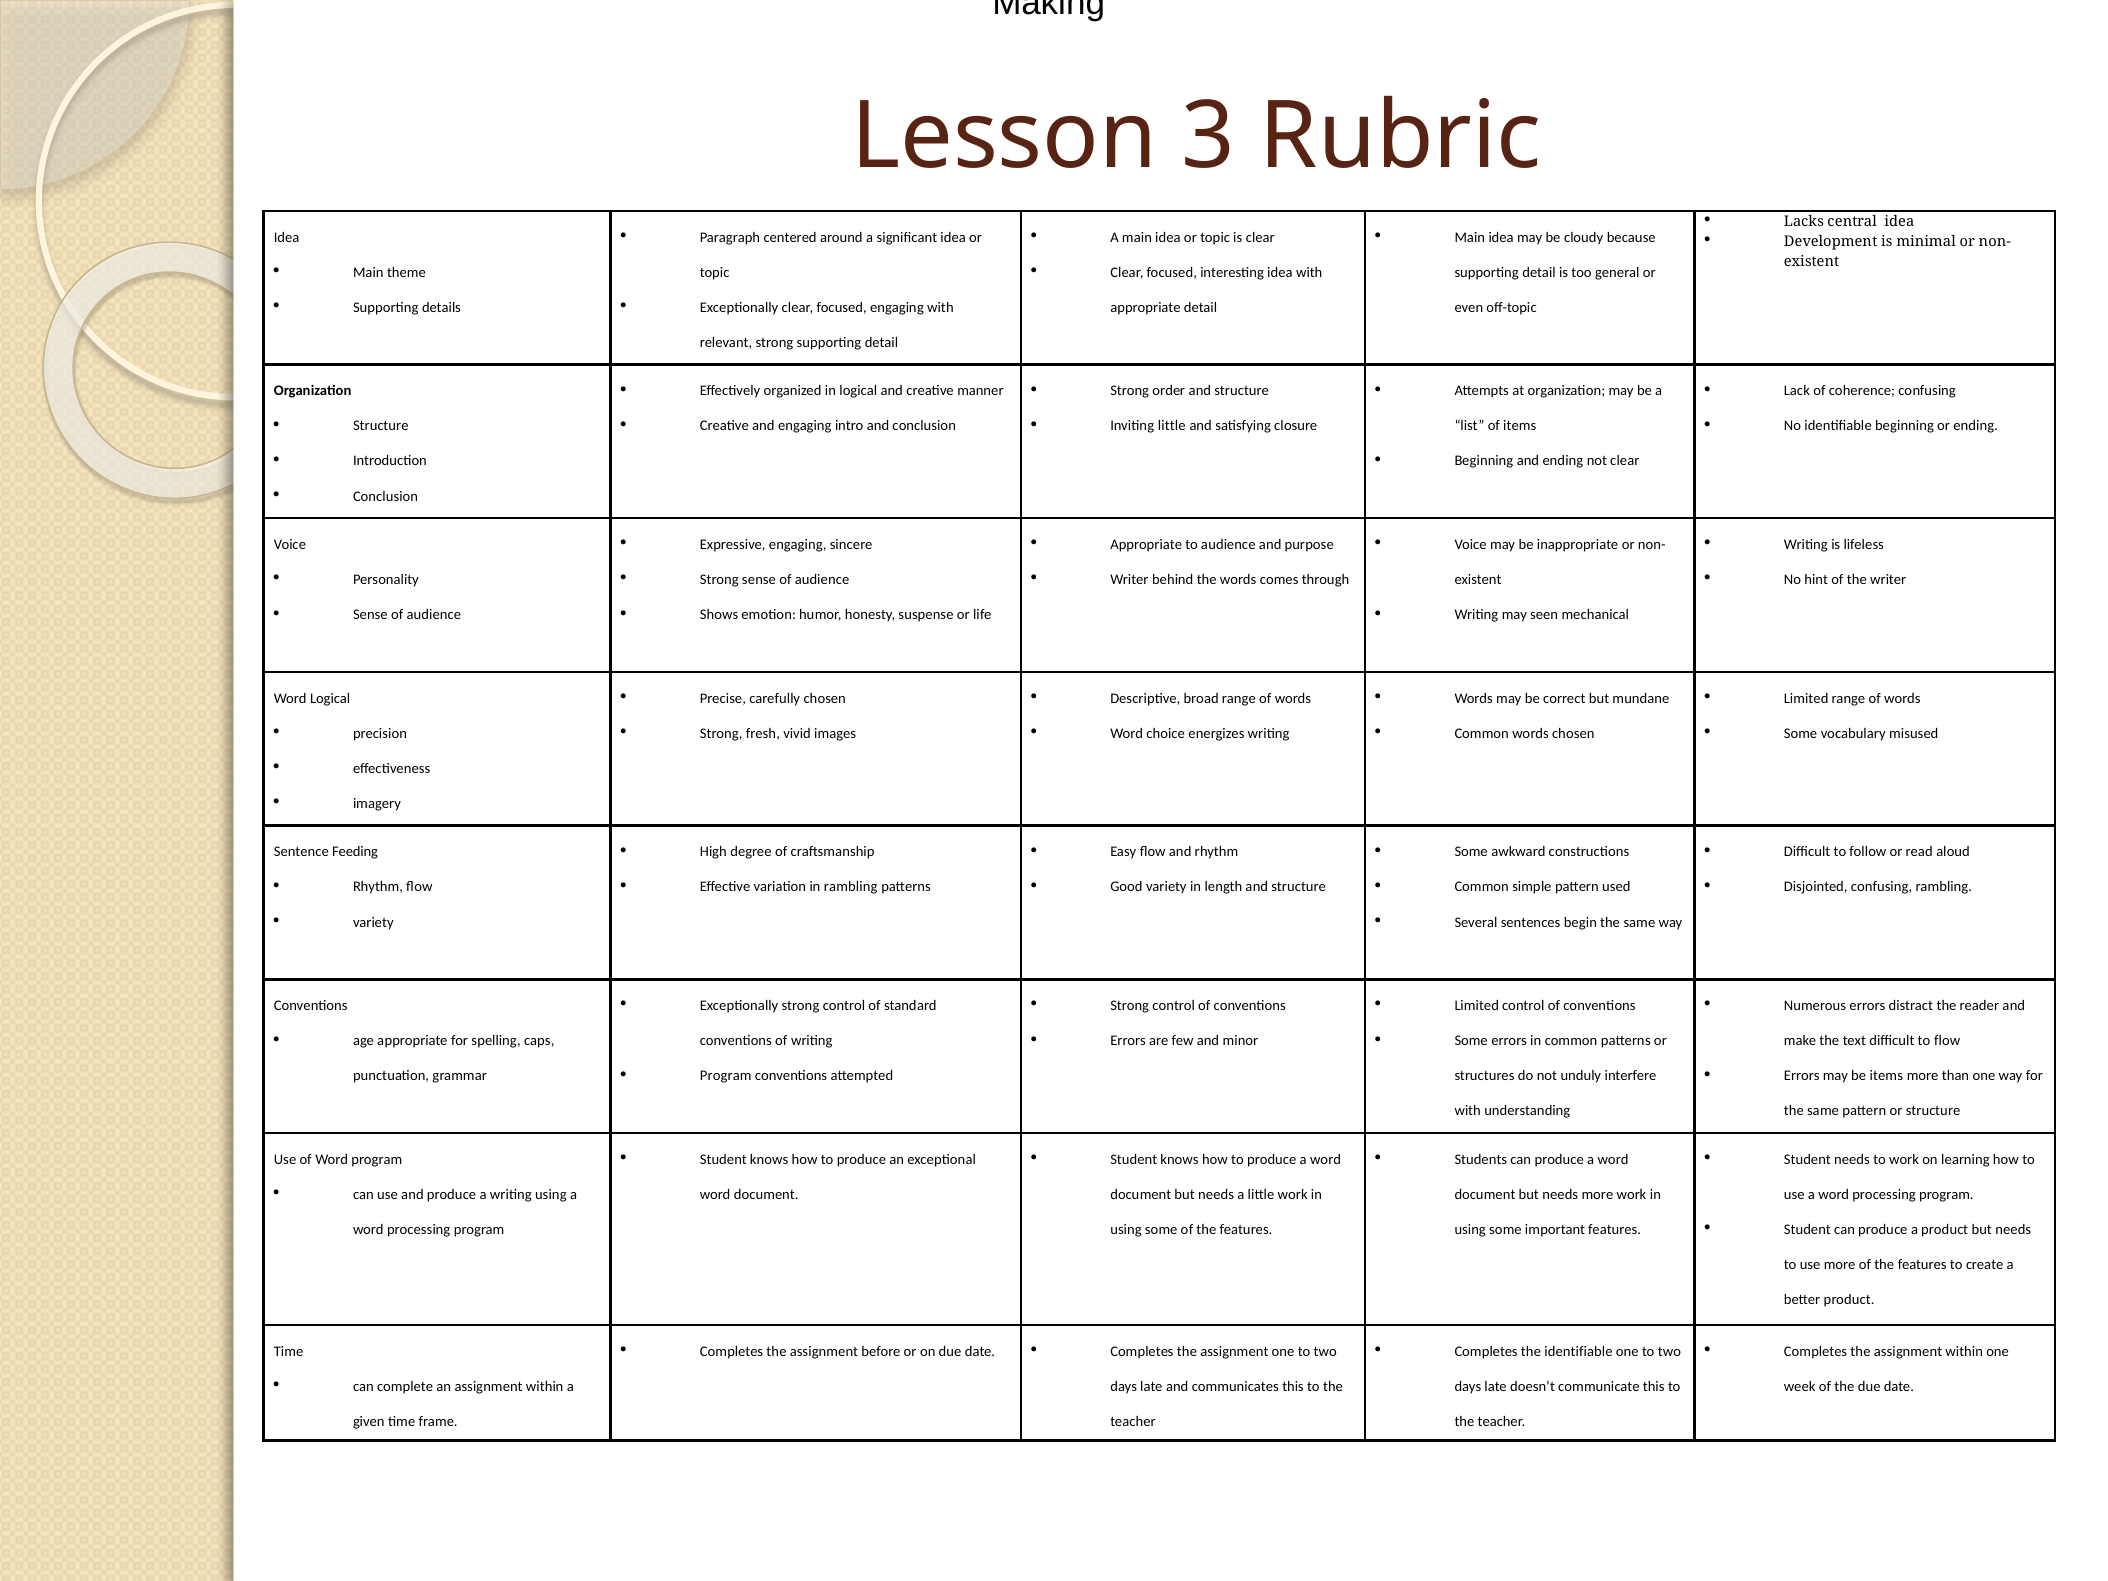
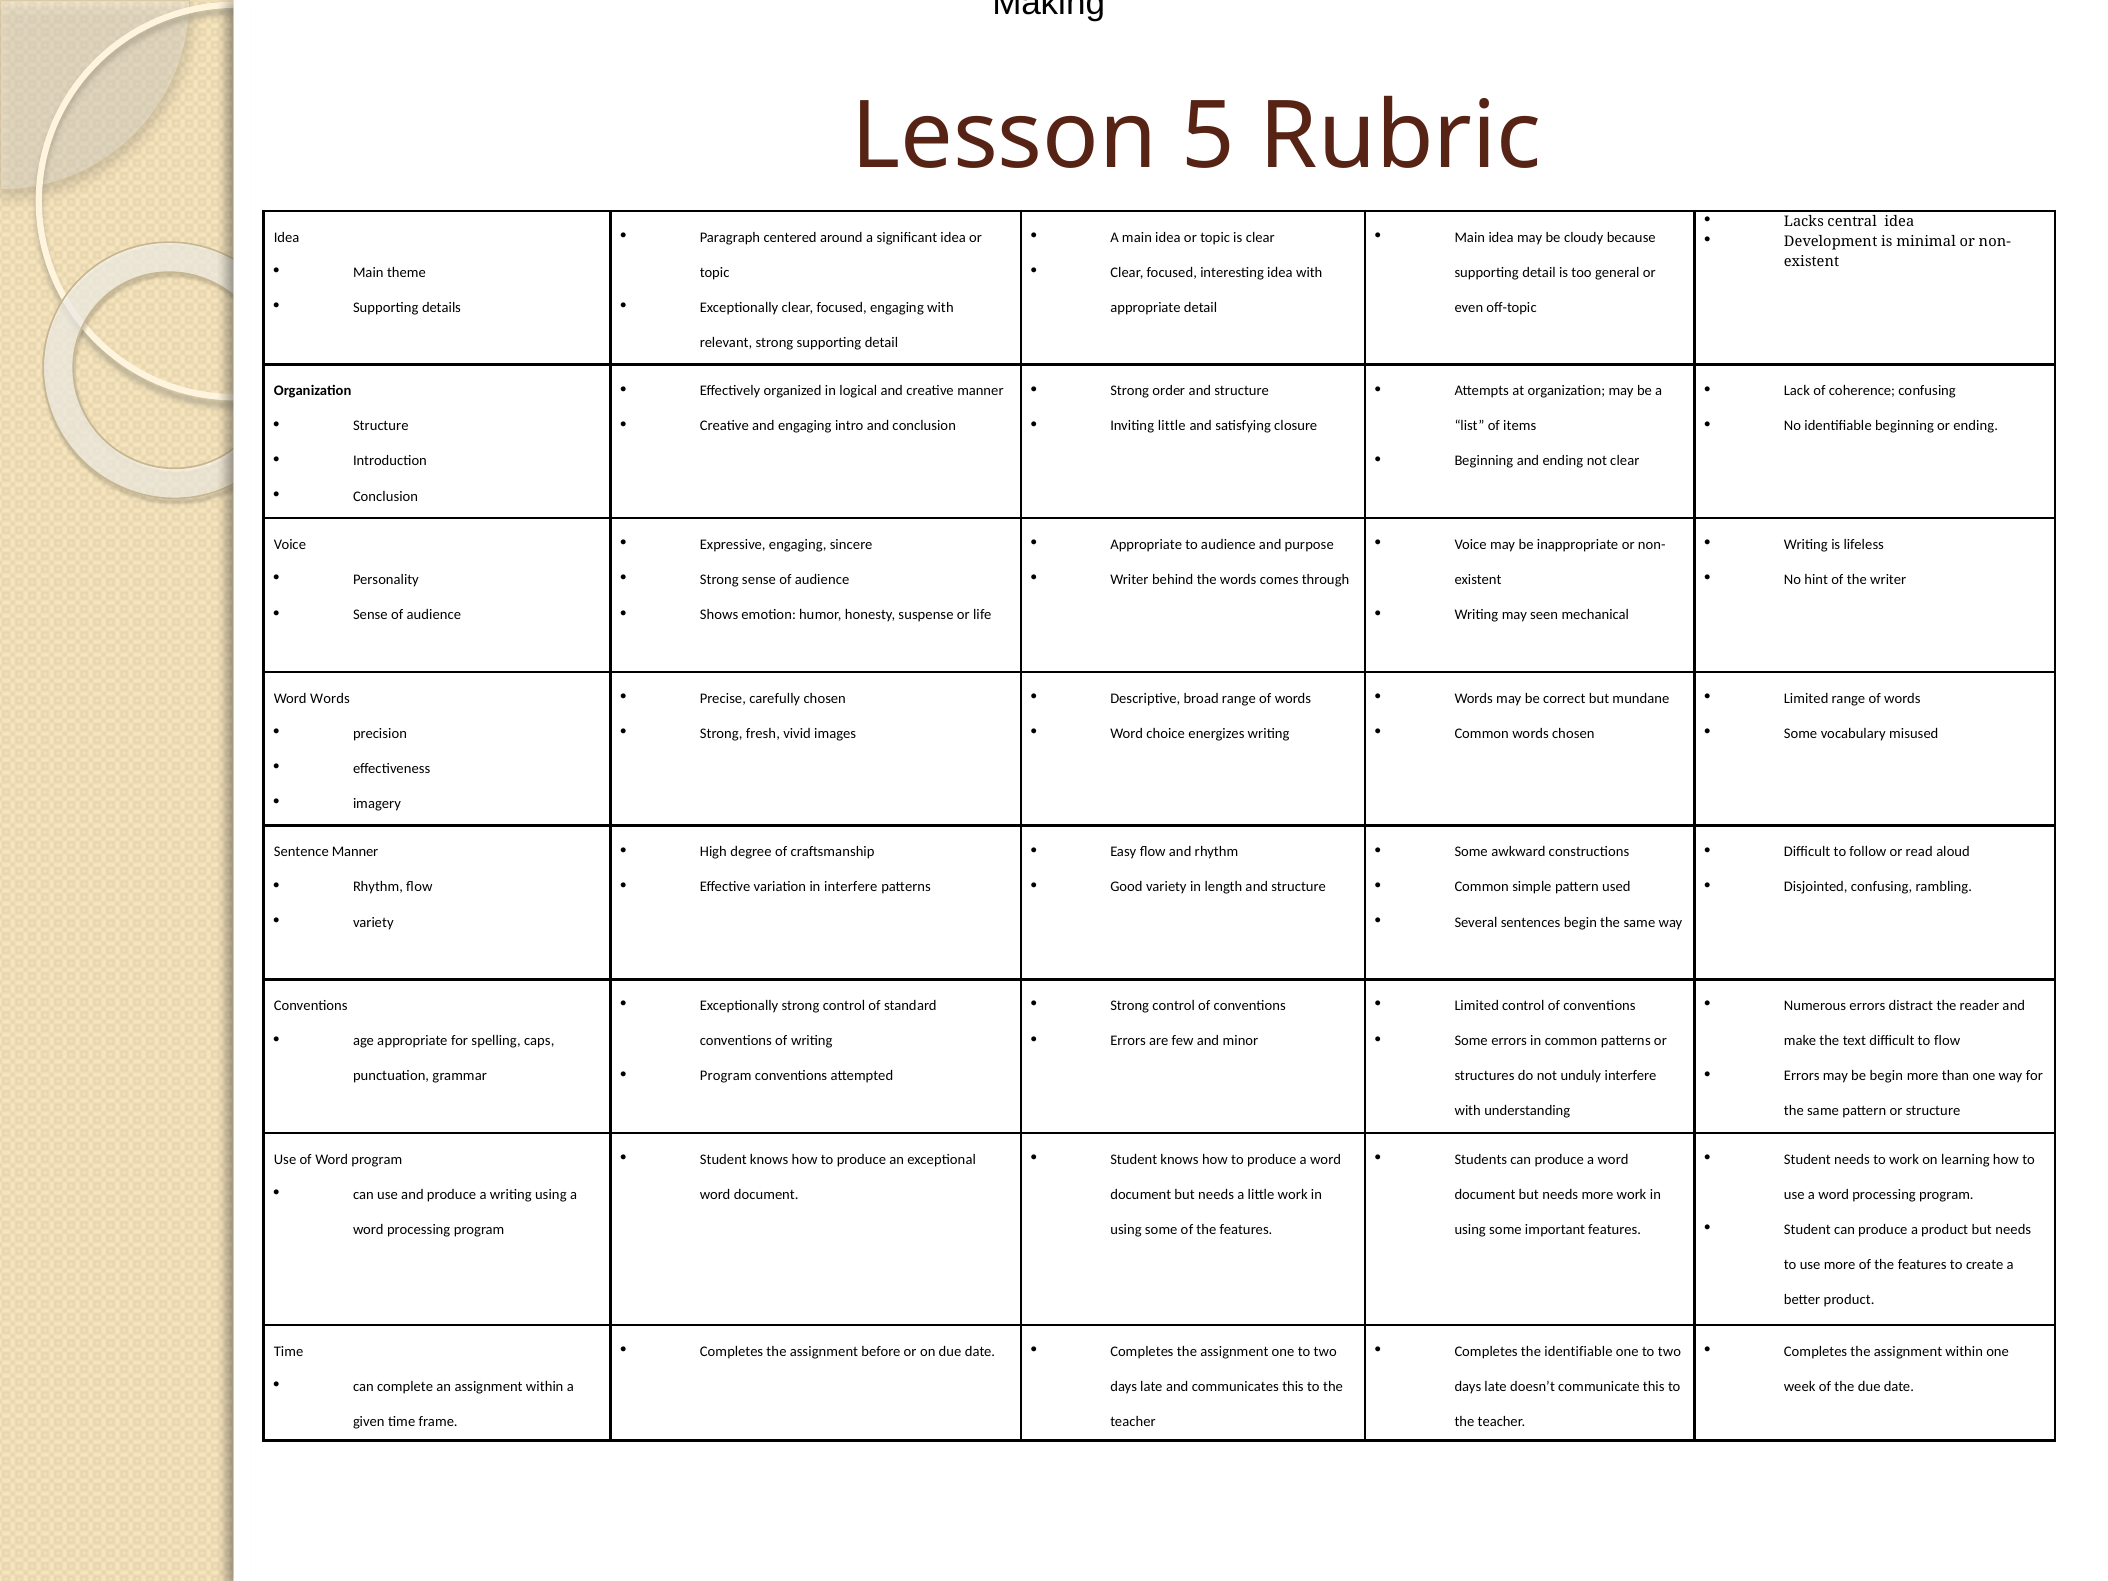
3: 3 -> 5 (1209, 136)
Word Logical: Logical -> Words (330, 698)
Sentence Feeding: Feeding -> Manner (355, 852)
in rambling: rambling -> interfere (851, 887)
be items: items -> begin (1886, 1076)
